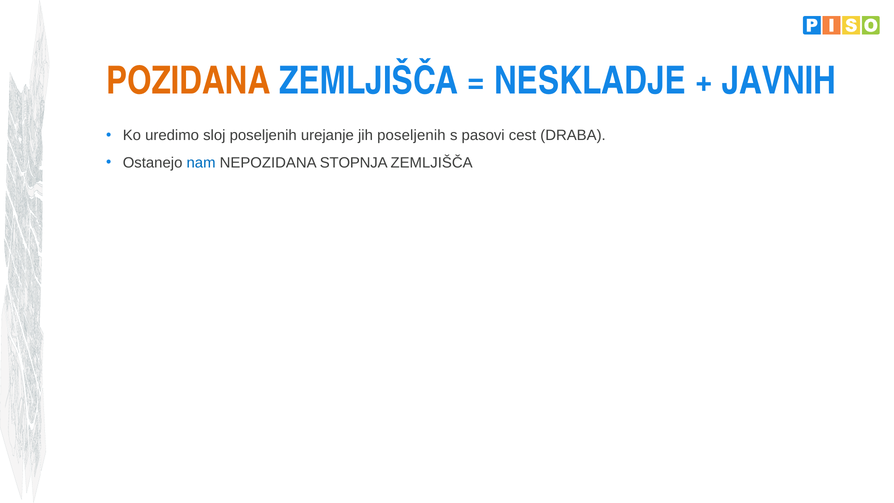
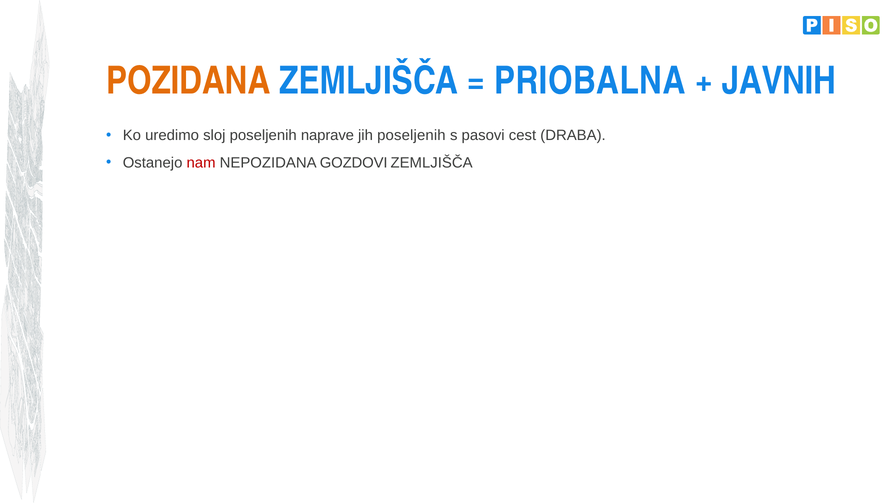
NESKLADJE: NESKLADJE -> PRIOBALNA (590, 81)
urejanje: urejanje -> naprave (327, 135)
nam colour: blue -> red (201, 163)
STOPNJA: STOPNJA -> GOZDOVI (354, 163)
